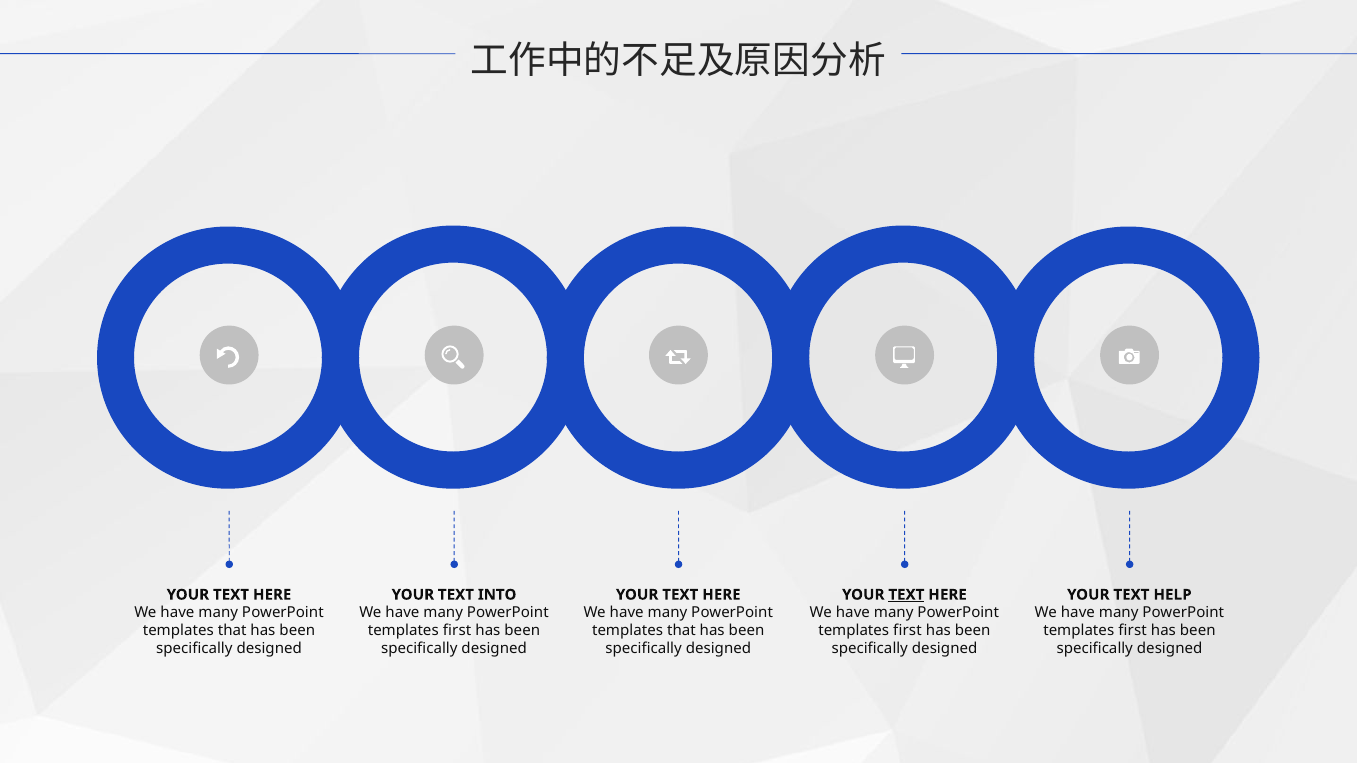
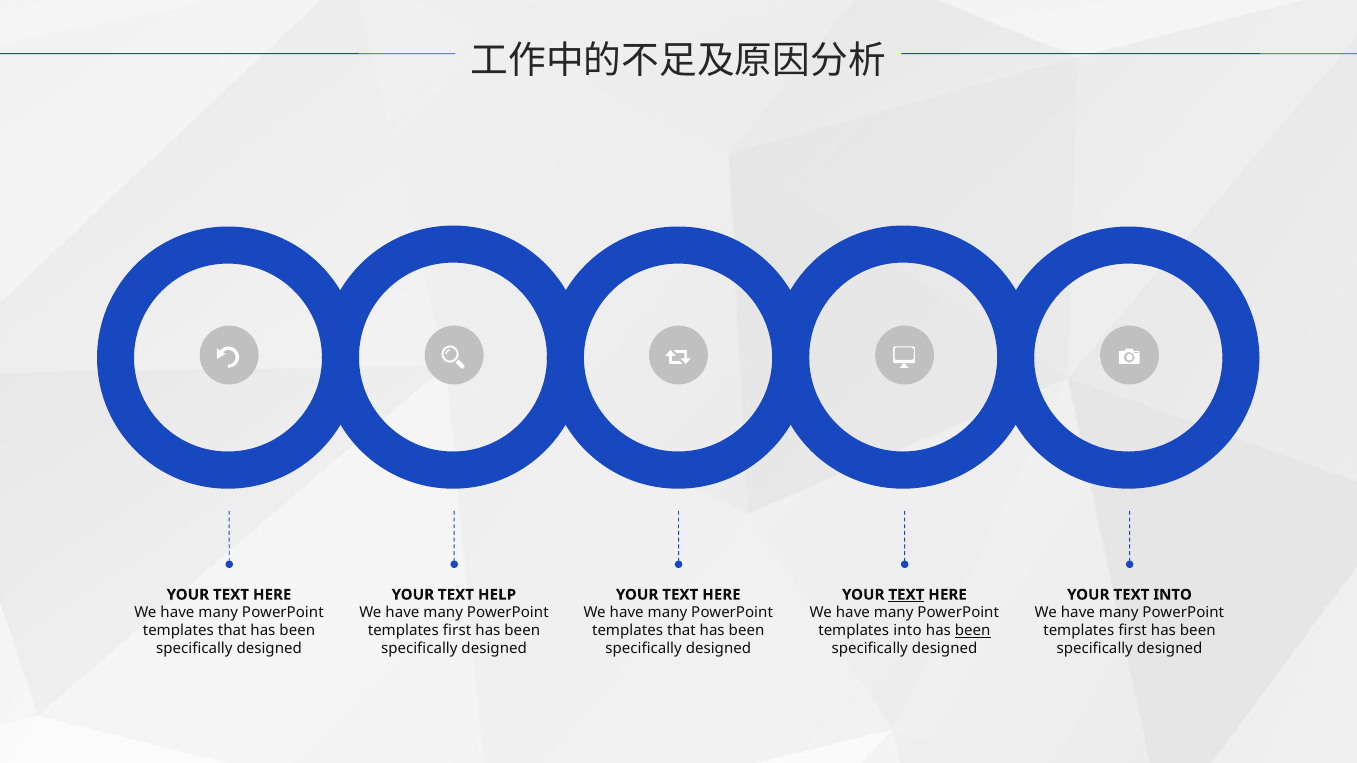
INTO: INTO -> HELP (497, 595)
TEXT HELP: HELP -> INTO (1173, 595)
first: first -> into (908, 631)
been underline: none -> present (973, 631)
